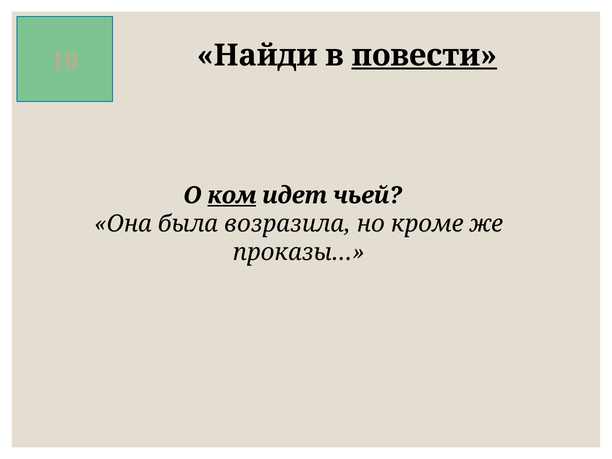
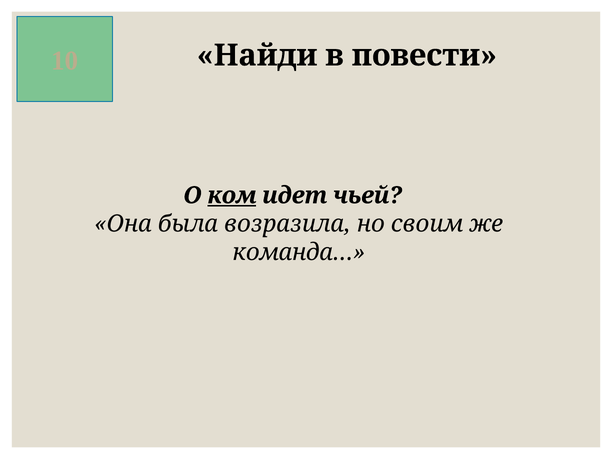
повести underline: present -> none (424, 55)
кроме: кроме -> своим (427, 224)
проказы…: проказы… -> команда… (299, 253)
